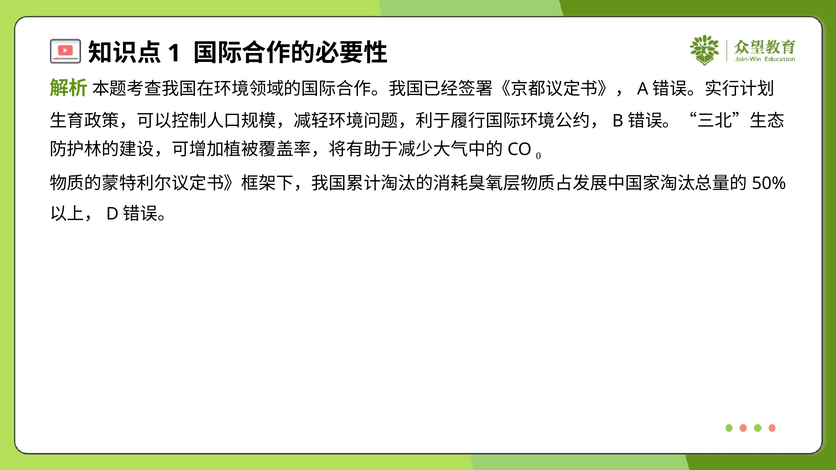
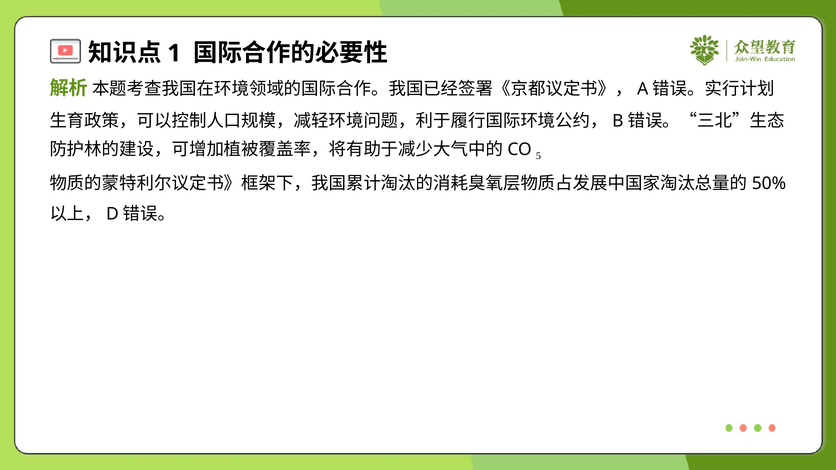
0: 0 -> 5 (538, 156)
